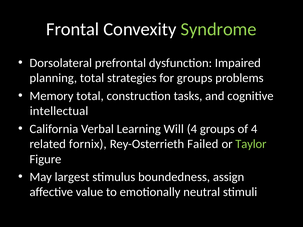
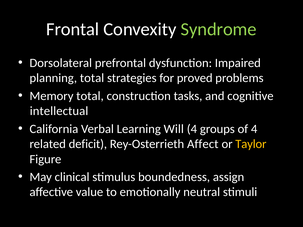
for groups: groups -> proved (195, 78)
fornix: fornix -> deficit (88, 144)
Failed: Failed -> Affect (203, 144)
Taylor colour: light green -> yellow (251, 144)
largest: largest -> clinical (72, 177)
